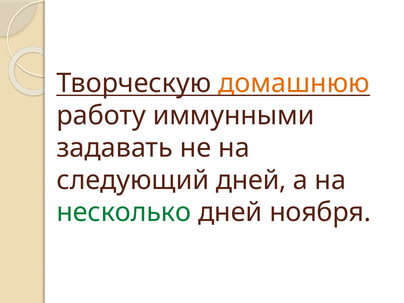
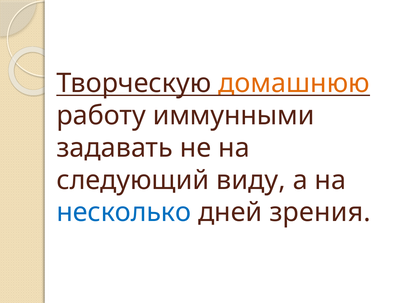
следующий дней: дней -> виду (251, 180)
несколько colour: green -> blue (124, 212)
ноября: ноября -> зрения (320, 212)
